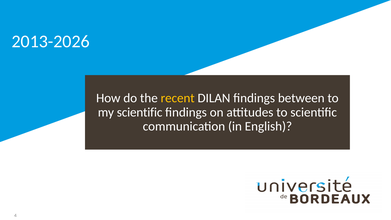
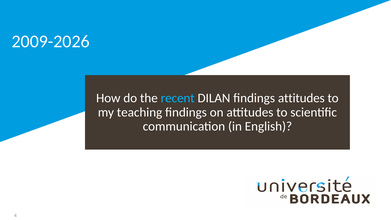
2013-2026: 2013-2026 -> 2009-2026 (51, 41)
recent colour: yellow -> light blue (178, 98)
findings between: between -> attitudes (301, 98)
my scientific: scientific -> teaching (140, 112)
